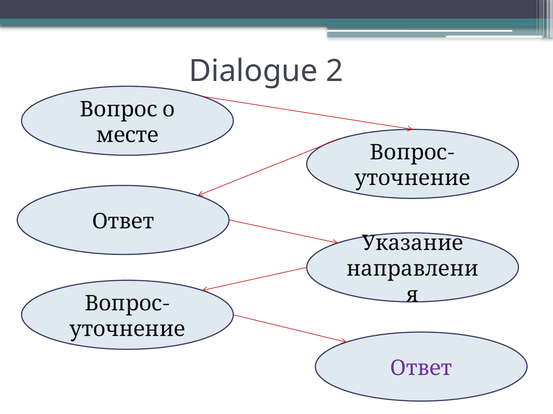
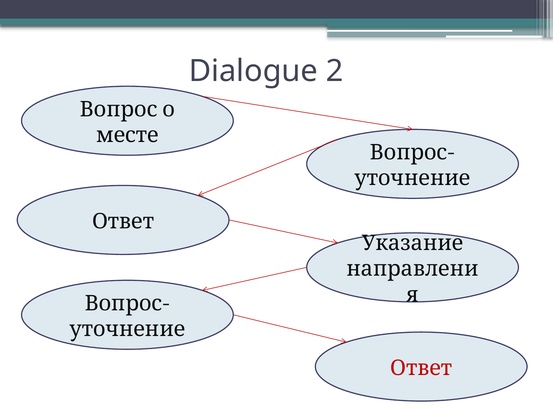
Ответ colour: purple -> red (421, 369)
